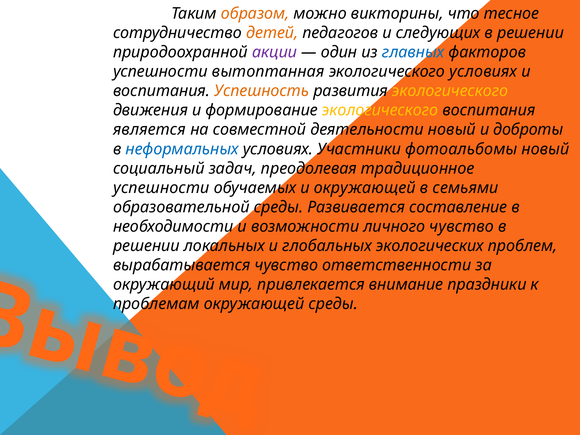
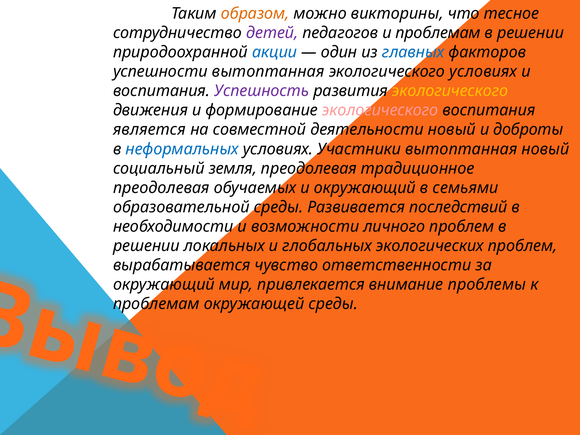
детей colour: orange -> purple (272, 33)
и следующих: следующих -> проблемам (438, 33)
акции colour: purple -> blue (275, 52)
Успешность colour: orange -> purple (262, 91)
экологического colour: yellow -> pink (380, 110)
Участники фотоальбомы: фотоальбомы -> вытоптанная (461, 149)
задач: задач -> земля (233, 168)
успешности: успешности -> преодолевая (161, 188)
и окружающей: окружающей -> окружающий (365, 188)
составление: составление -> последствий (458, 207)
чувство: чувство -> проблем (462, 226)
праздники: праздники -> проблемы (487, 284)
